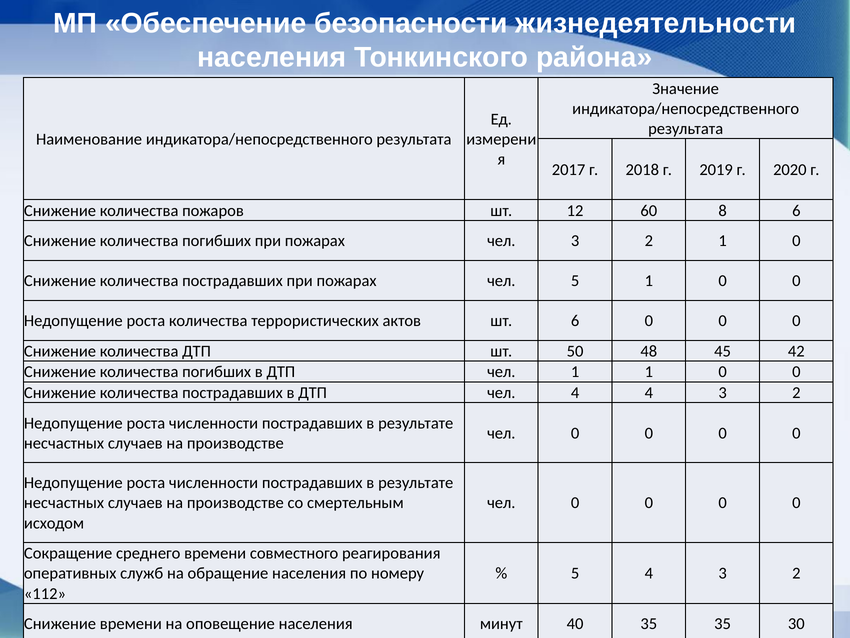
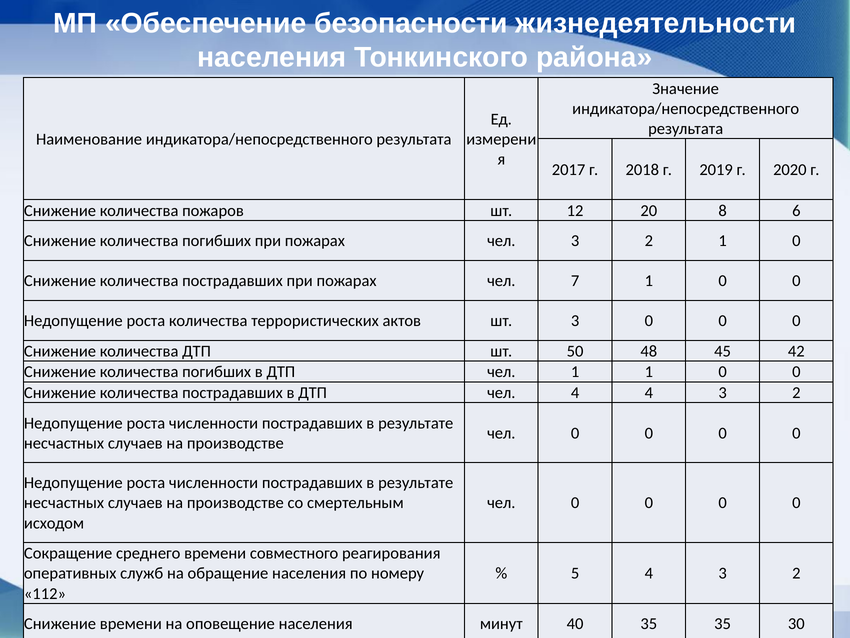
60: 60 -> 20 (649, 210)
чел 5: 5 -> 7 (575, 281)
шт 6: 6 -> 3 (575, 321)
